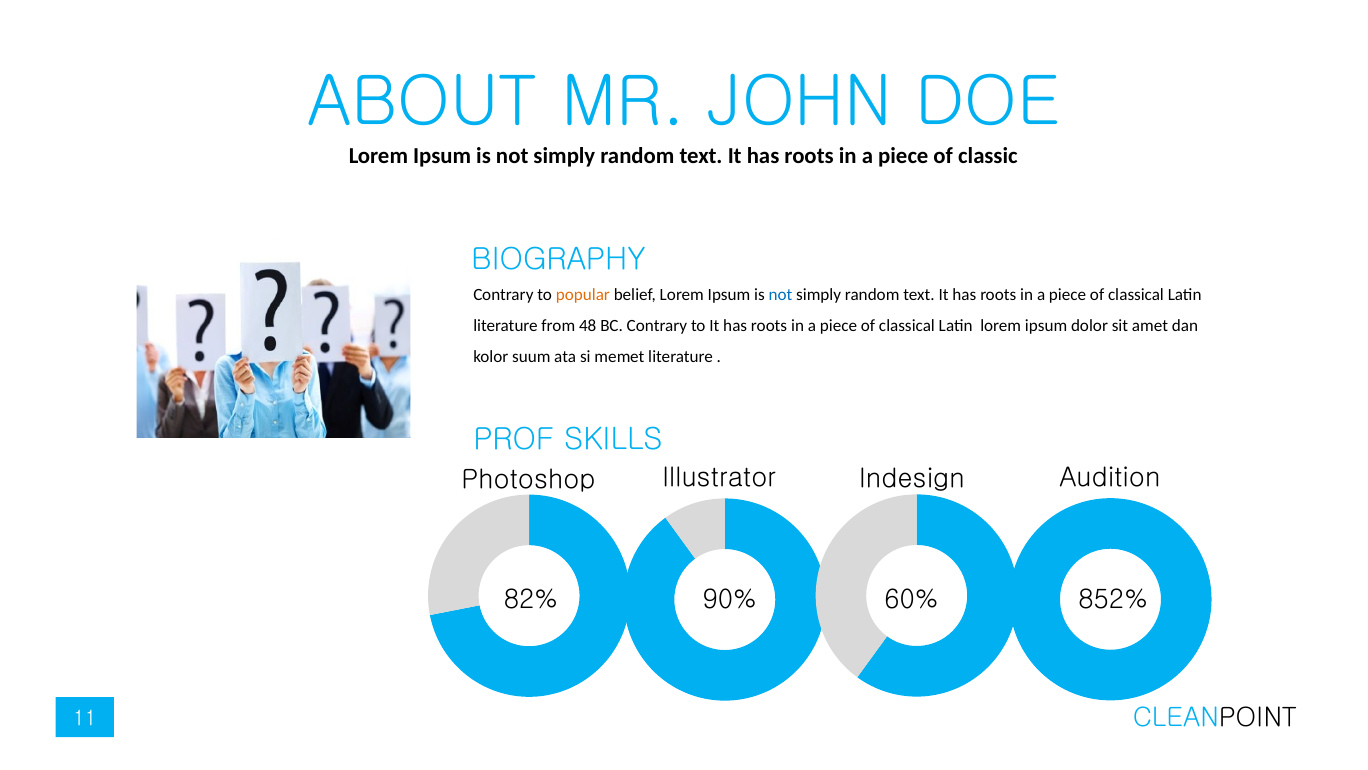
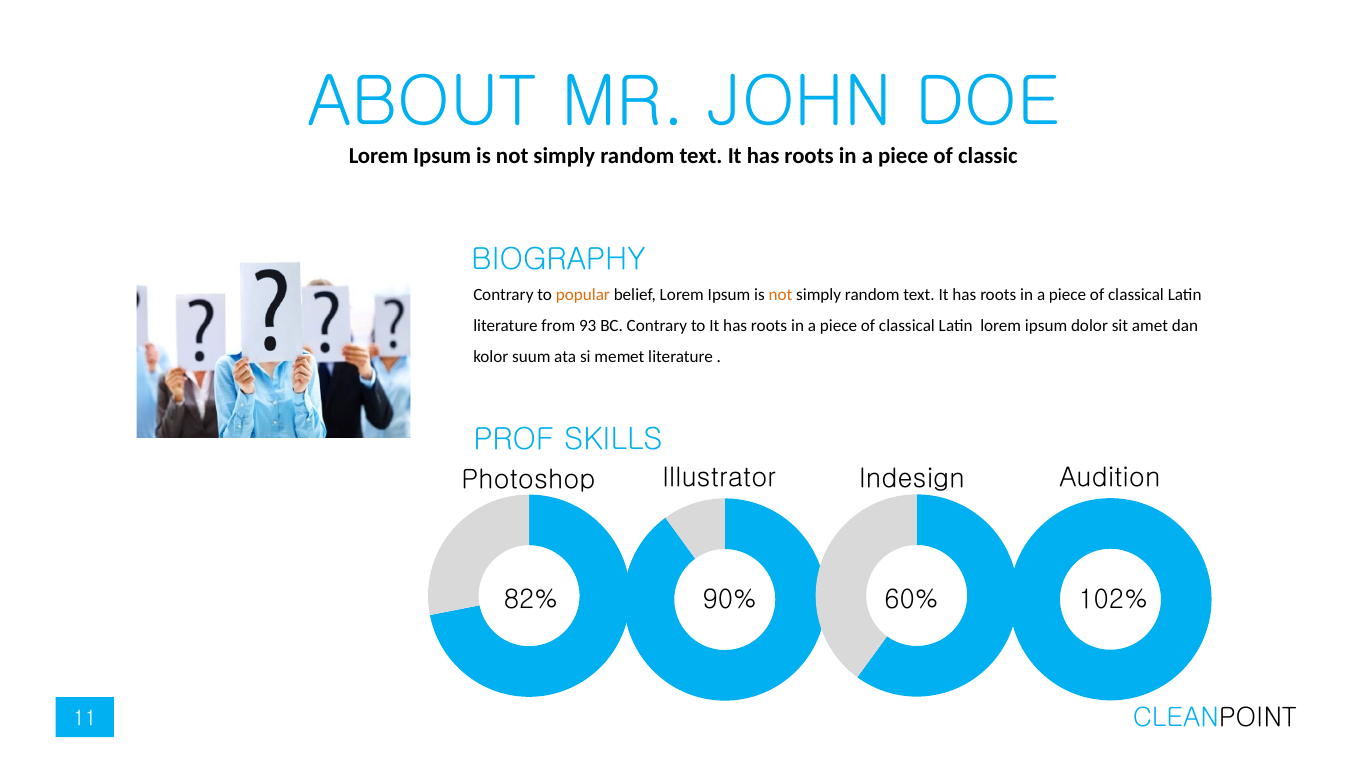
not colour: blue -> orange (780, 295)
48: 48 -> 93 (588, 326)
852%: 852% -> 102% (1113, 599)
